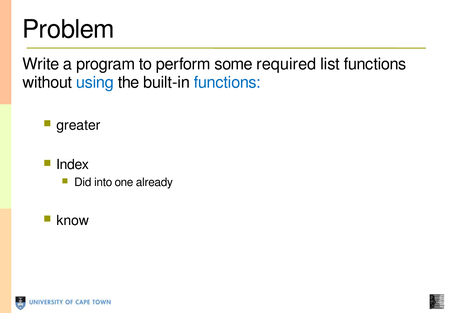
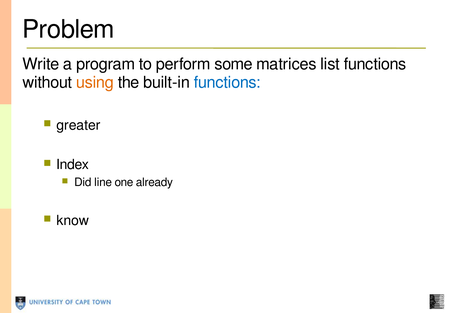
required: required -> matrices (286, 64)
using colour: blue -> orange (95, 82)
into: into -> line (103, 182)
